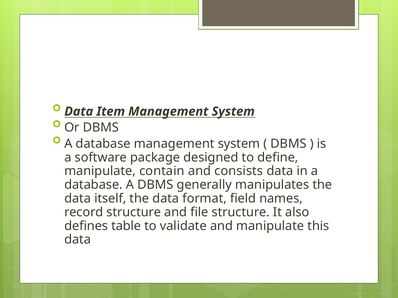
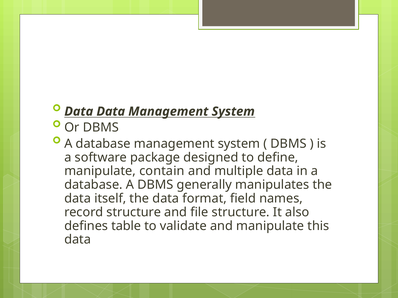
Data Item: Item -> Data (111, 112)
consists: consists -> multiple (239, 171)
